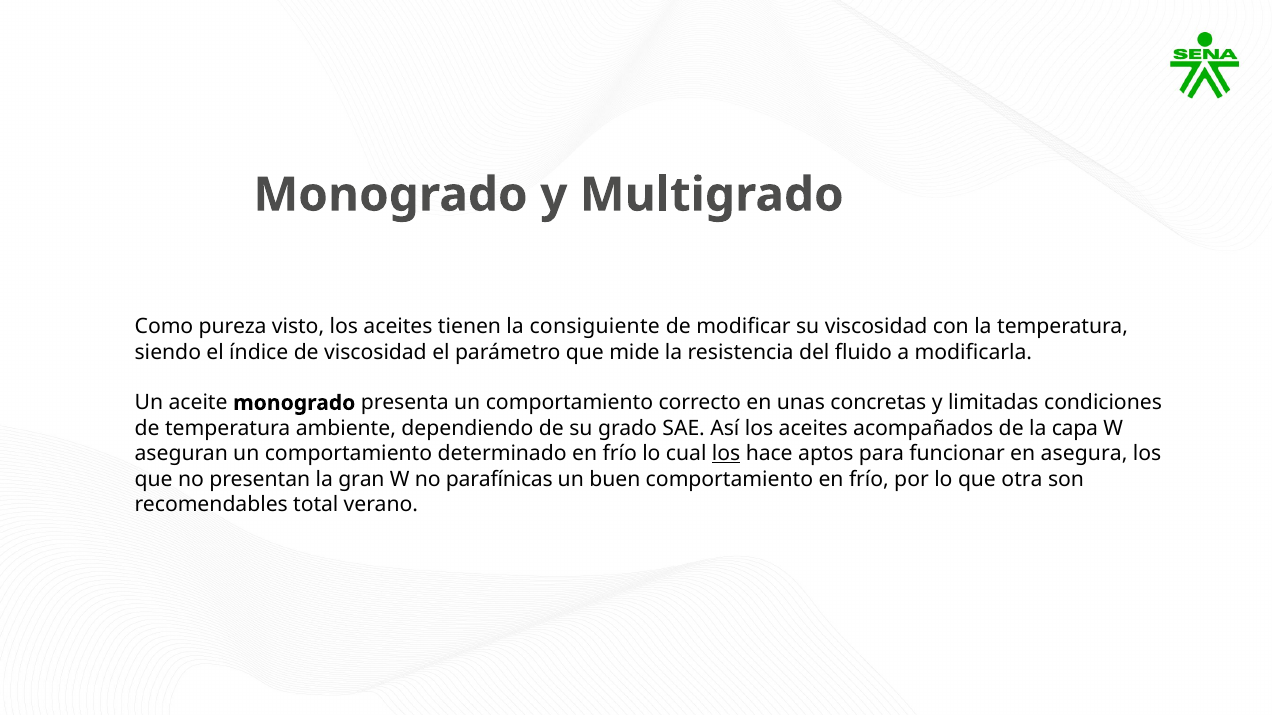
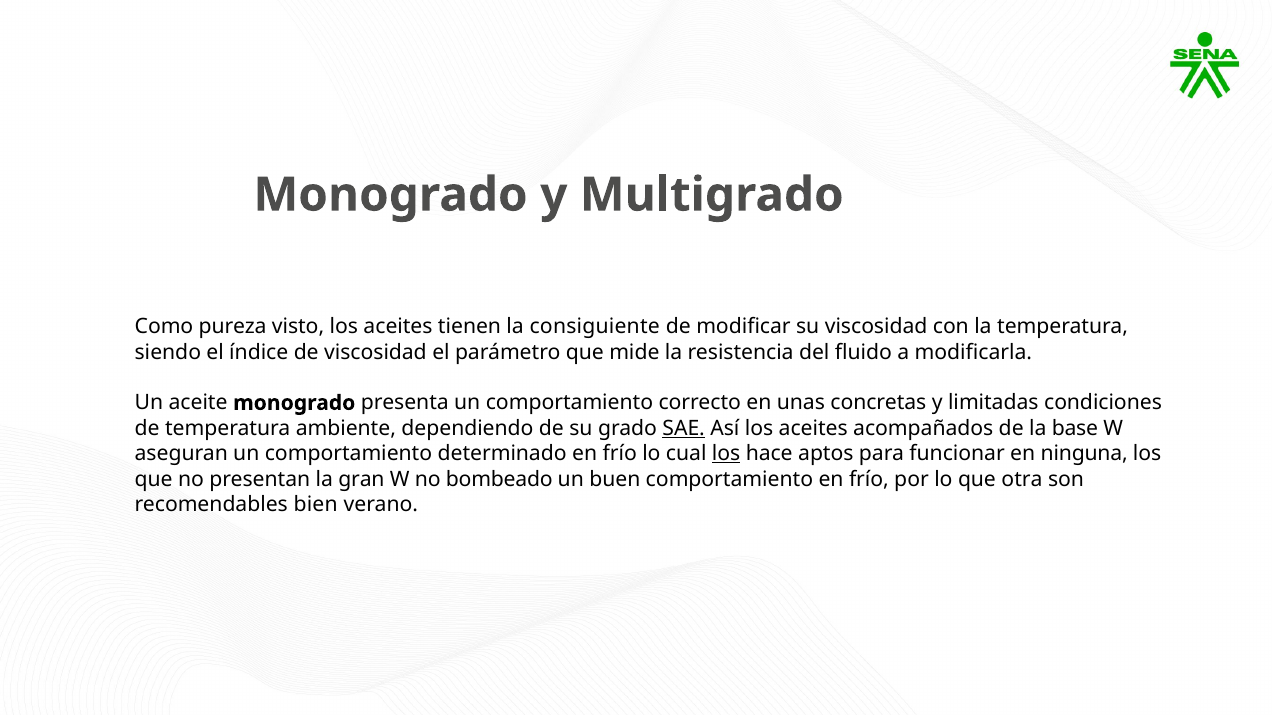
SAE underline: none -> present (684, 429)
capa: capa -> base (1075, 429)
asegura: asegura -> ninguna (1084, 454)
parafínicas: parafínicas -> bombeado (499, 479)
total: total -> bien (316, 505)
